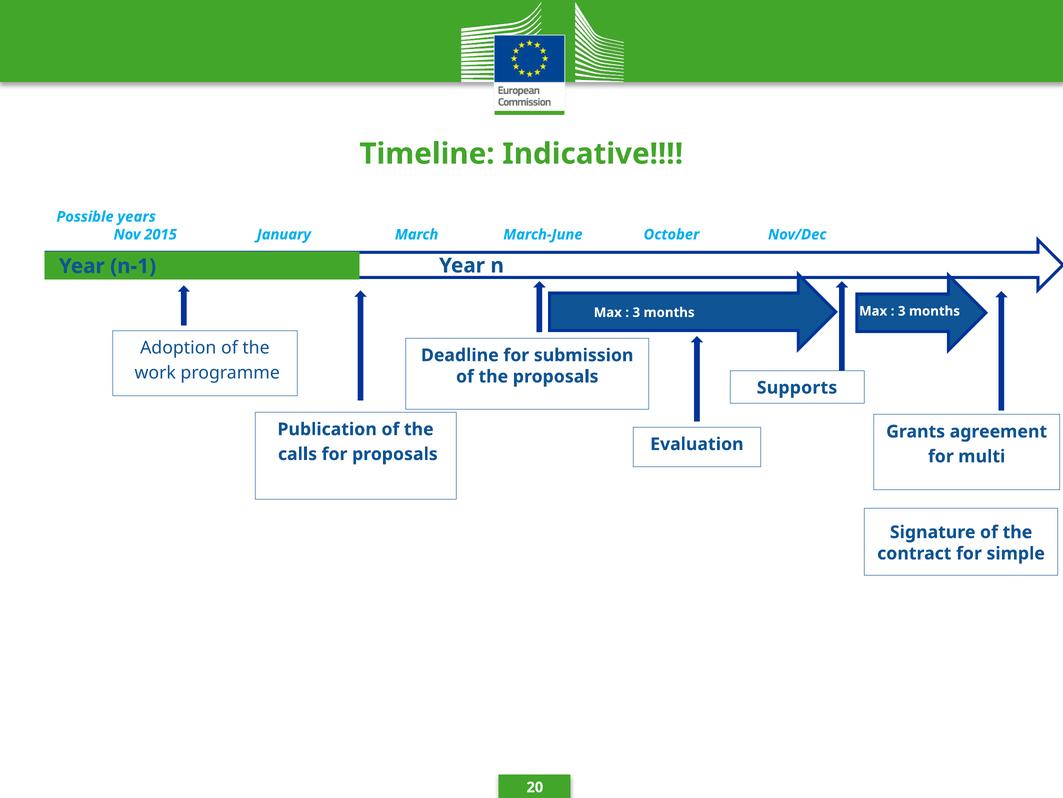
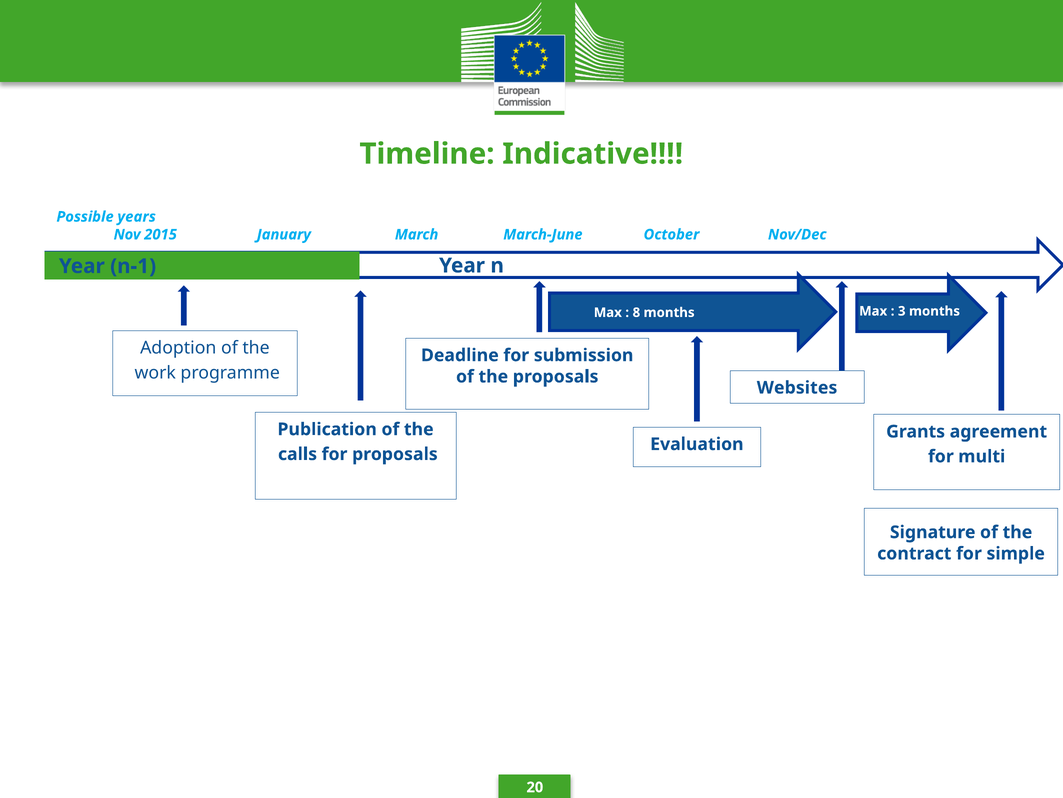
3: 3 -> 8 (636, 312)
Supports: Supports -> Websites (797, 387)
